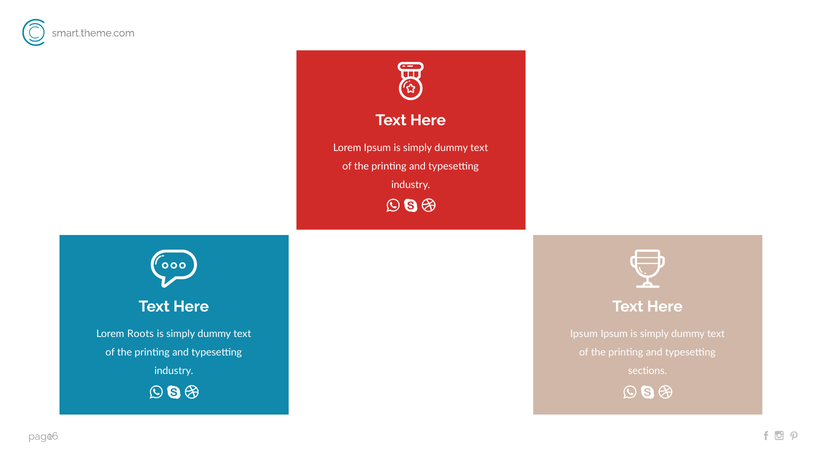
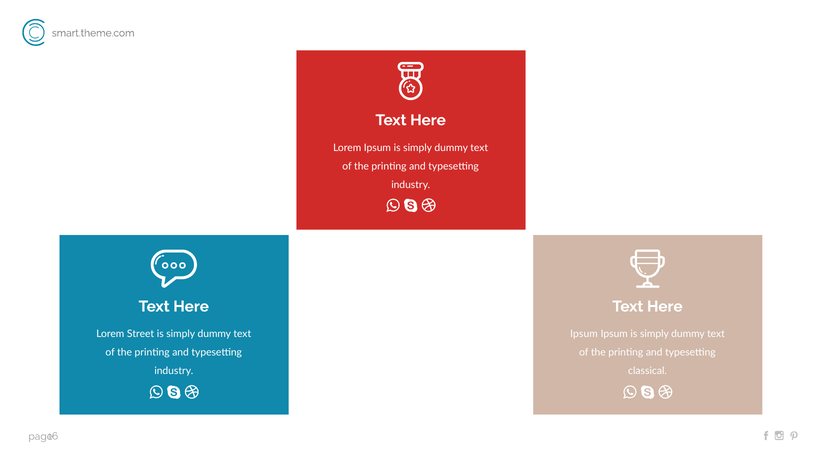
Roots: Roots -> Street (141, 334)
sections: sections -> classical (648, 371)
